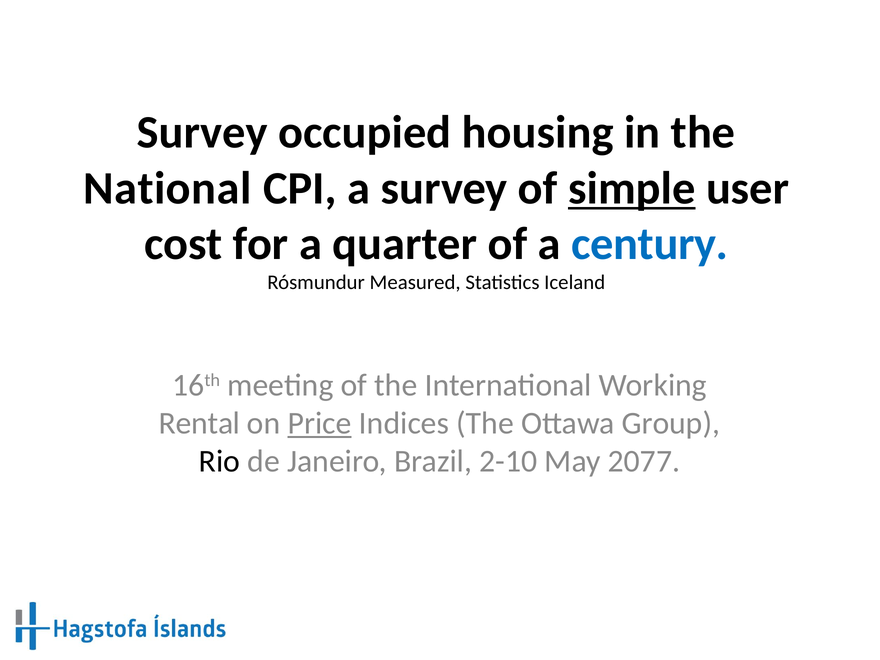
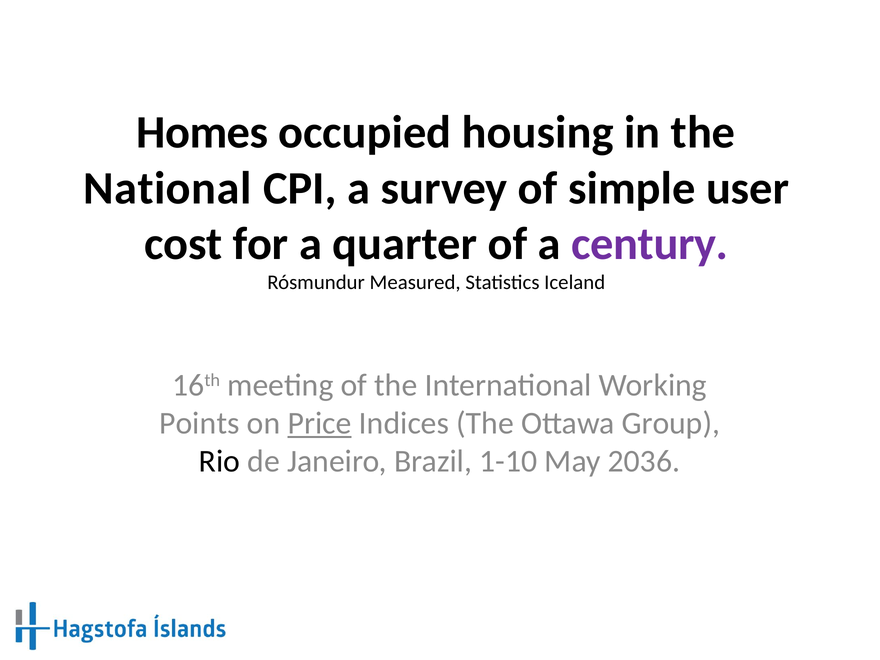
Survey: Survey -> Homes (202, 133)
simple underline: present -> none (632, 188)
century colour: blue -> purple (650, 244)
Rental: Rental -> Points (199, 423)
2-10: 2-10 -> 1-10 (508, 461)
2077: 2077 -> 2036 (644, 461)
